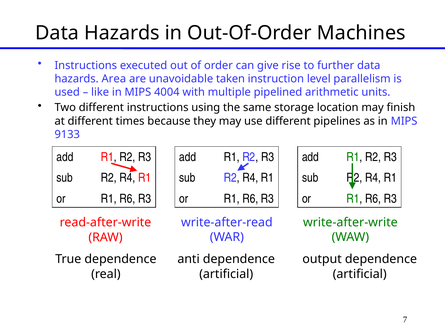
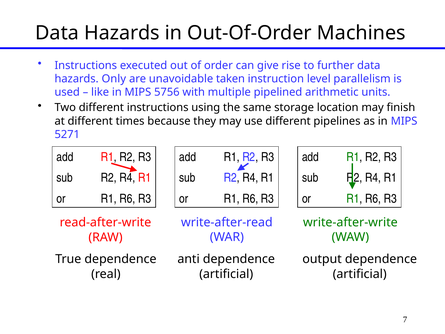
Area: Area -> Only (114, 79)
4004: 4004 -> 5756 (167, 92)
9133: 9133 -> 5271 (67, 134)
